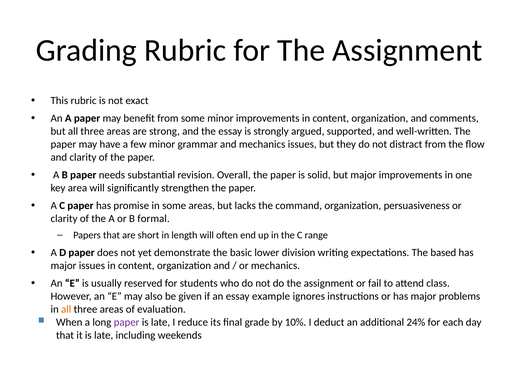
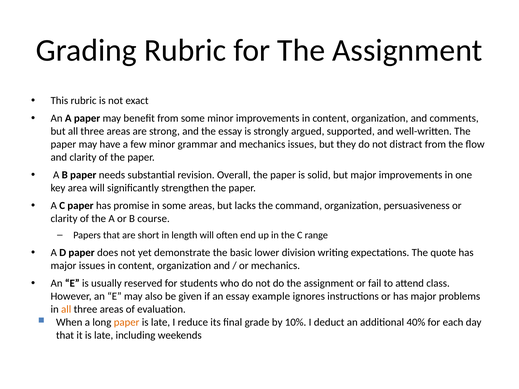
formal: formal -> course (154, 219)
based: based -> quote (443, 253)
paper colour: purple -> orange (127, 322)
24%: 24% -> 40% (416, 322)
